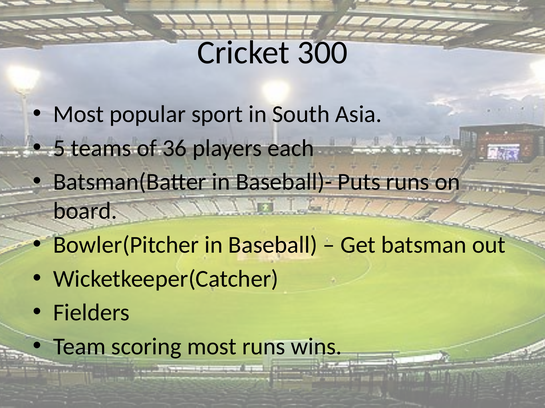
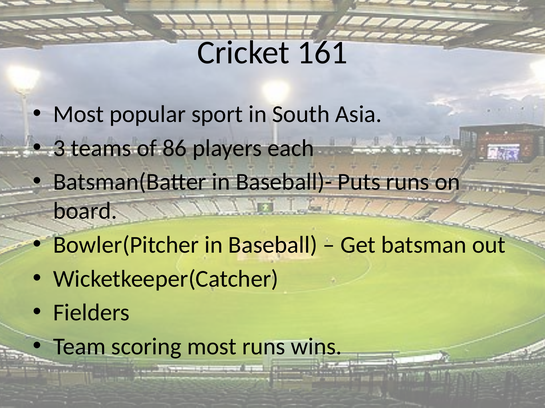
300: 300 -> 161 (322, 53)
5: 5 -> 3 (59, 148)
36: 36 -> 86 (175, 148)
